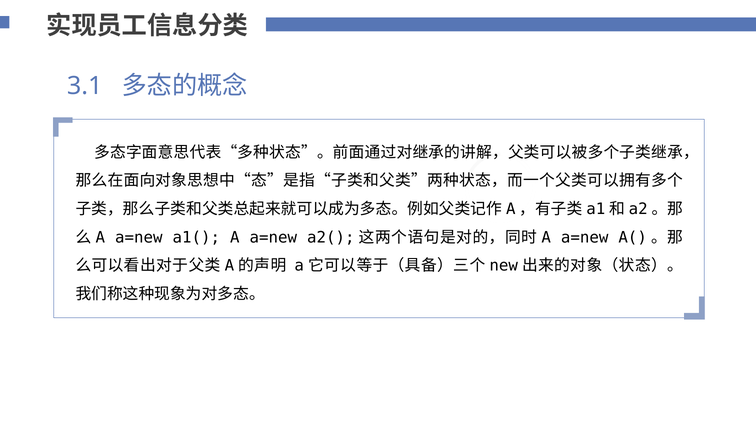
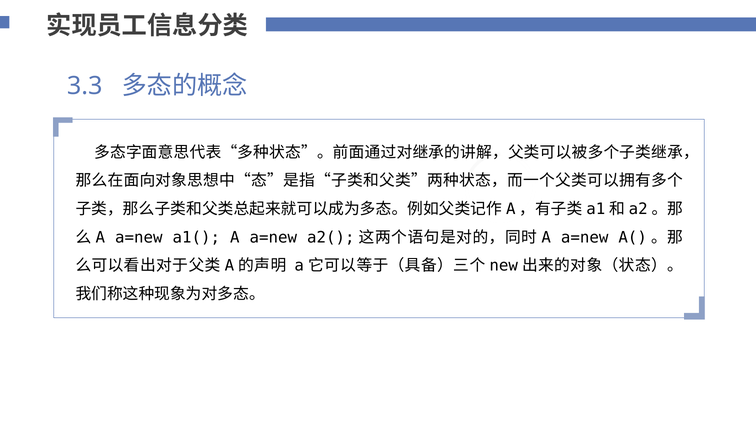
3.1: 3.1 -> 3.3 (85, 86)
